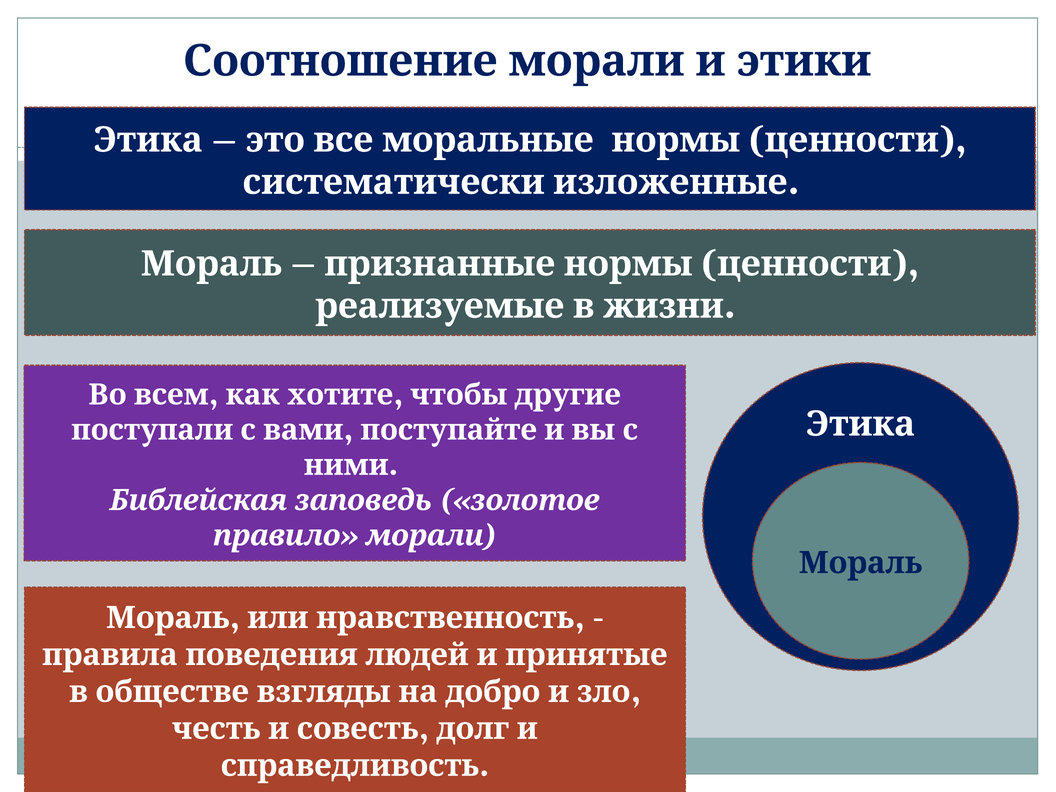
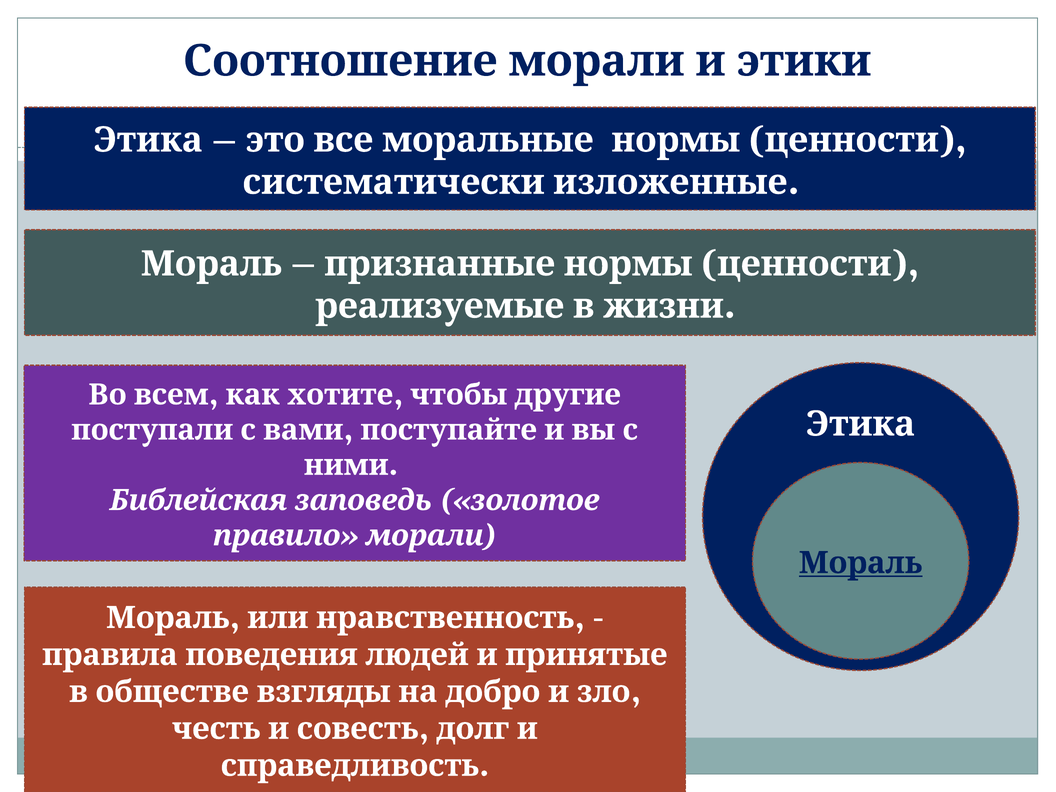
Мораль underline: none -> present (861, 563)
